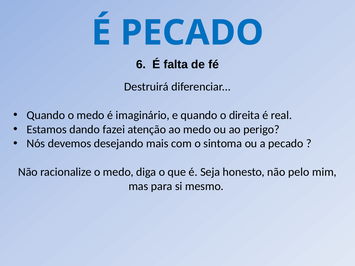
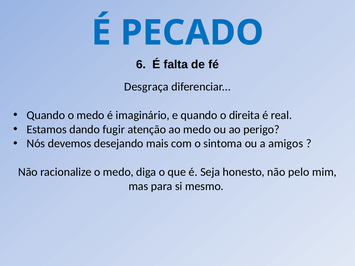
Destruirá: Destruirá -> Desgraça (146, 87)
fazei: fazei -> fugir (114, 130)
a pecado: pecado -> amigos (286, 144)
